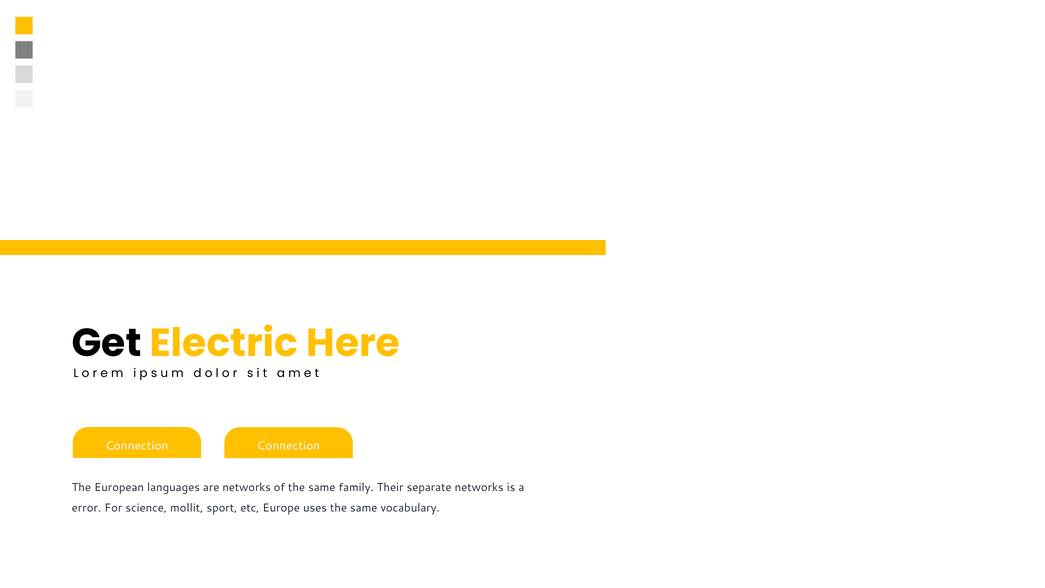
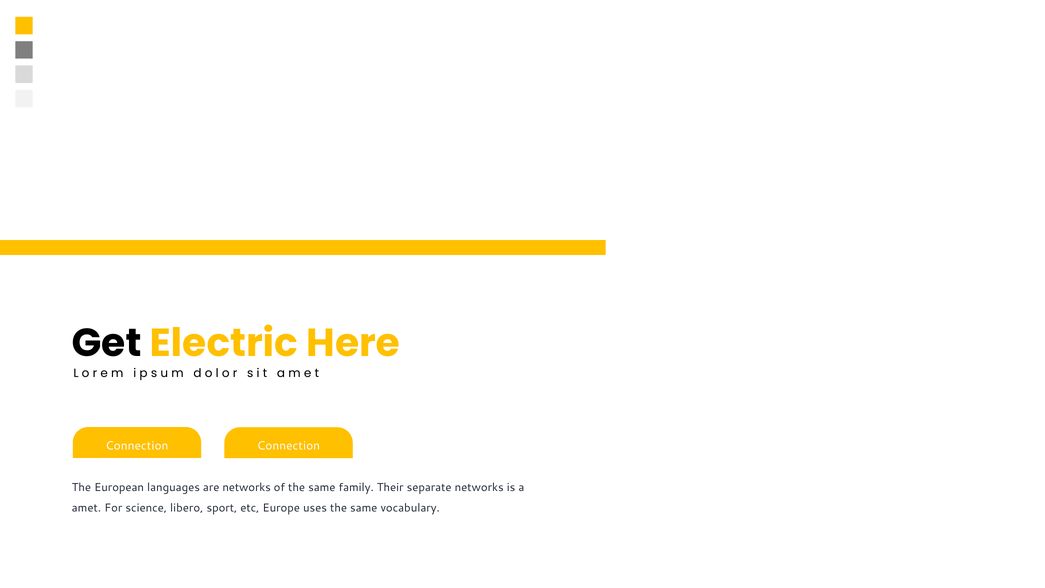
error: error -> amet (86, 508)
mollit: mollit -> libero (187, 508)
